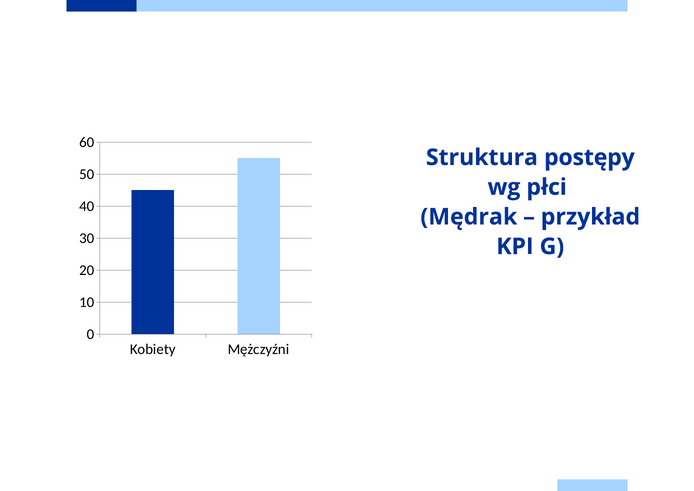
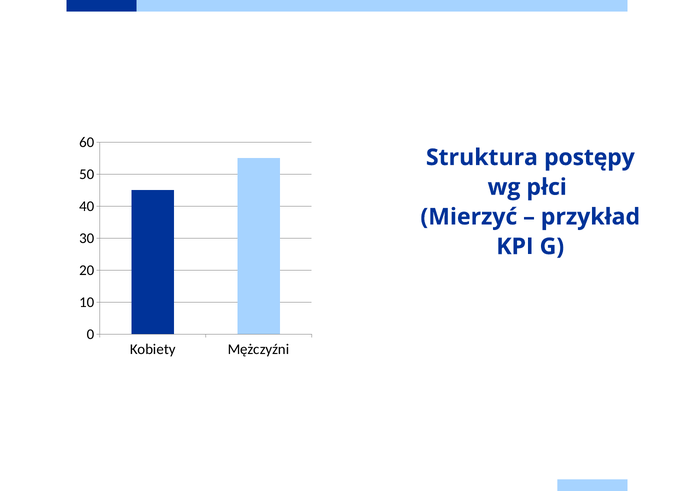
Mędrak: Mędrak -> Mierzyć (469, 217)
